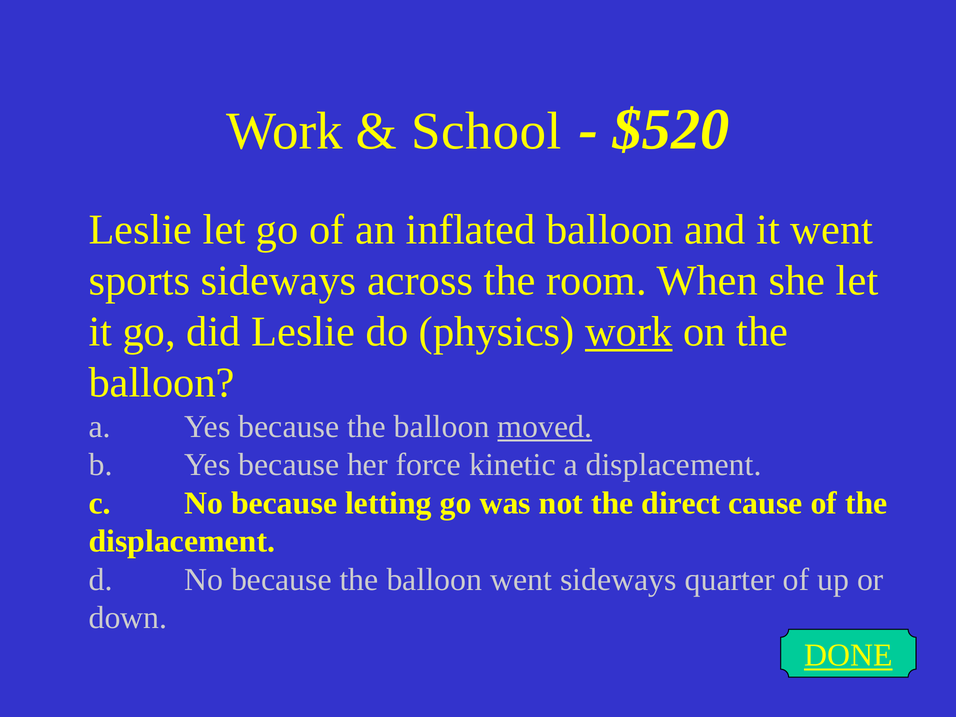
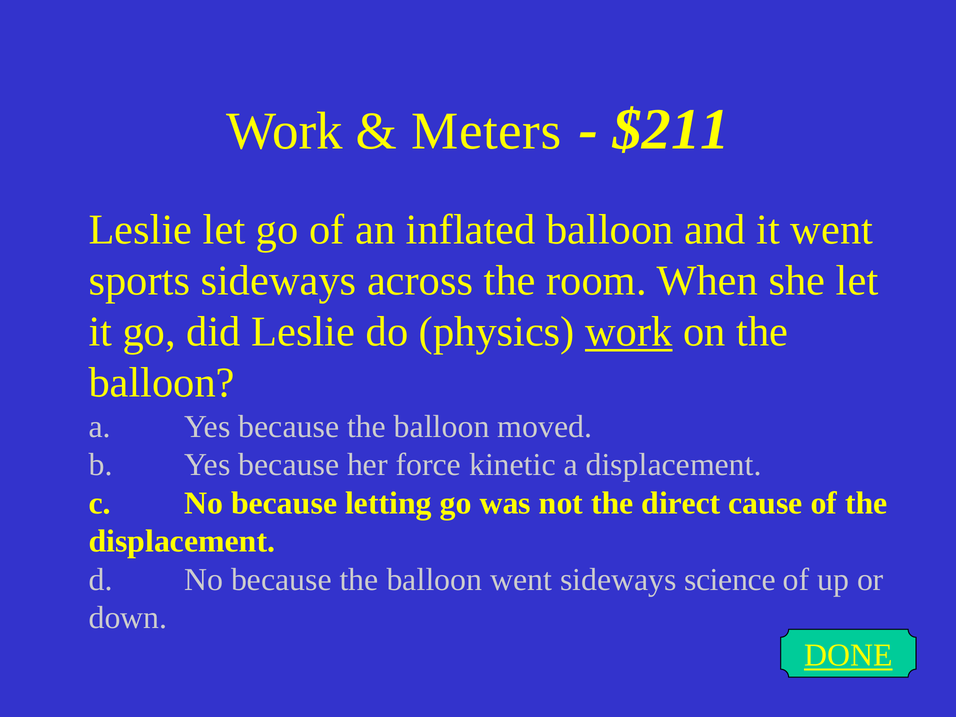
School: School -> Meters (486, 131)
$520: $520 -> $211 (671, 130)
moved underline: present -> none (545, 427)
quarter: quarter -> science (730, 580)
